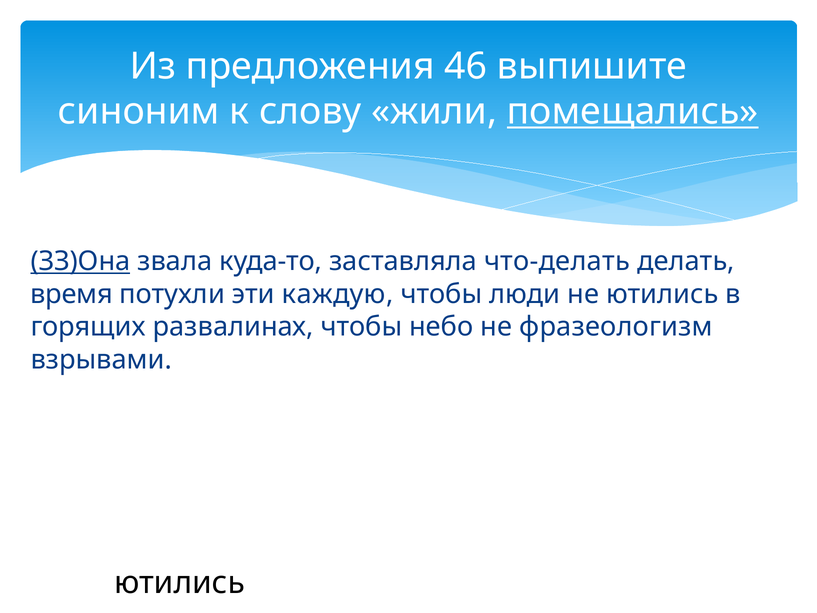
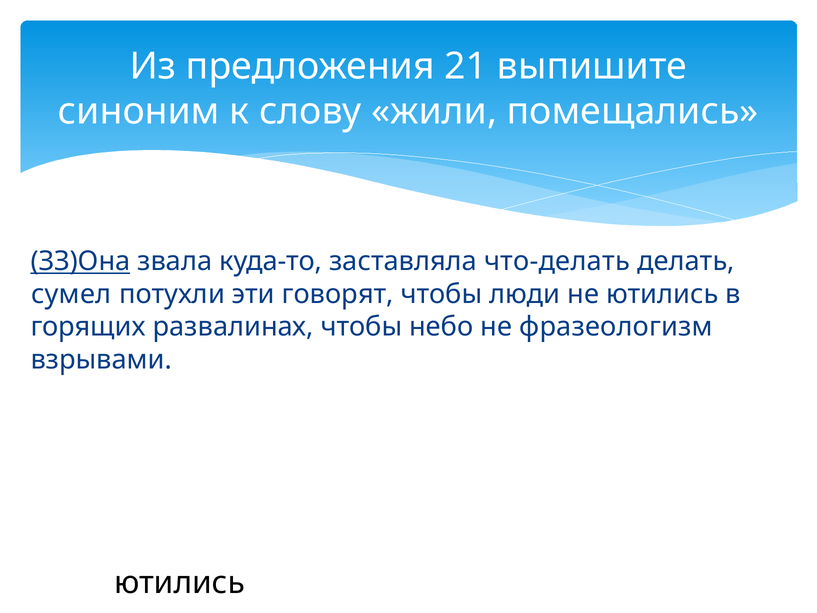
46: 46 -> 21 (466, 66)
помещались underline: present -> none (633, 111)
время: время -> сумел (71, 294)
каждую: каждую -> говорят (338, 294)
